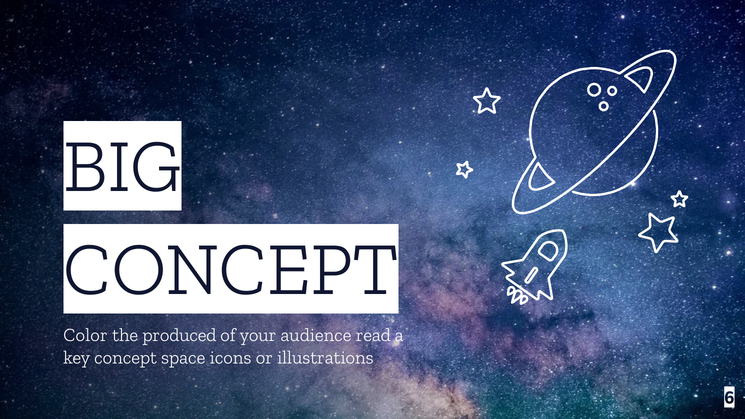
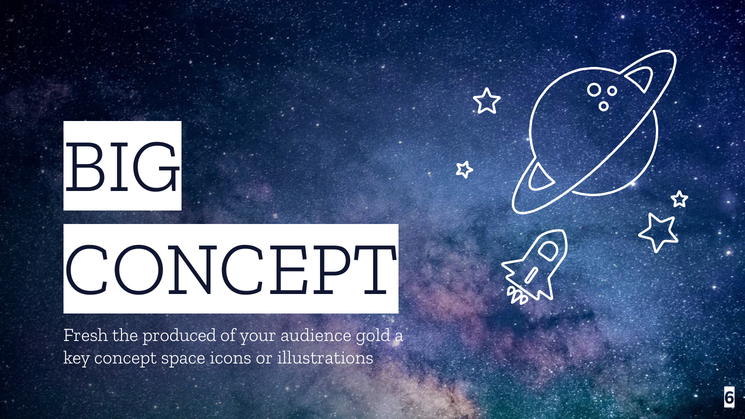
Color: Color -> Fresh (86, 335)
read: read -> gold (373, 335)
